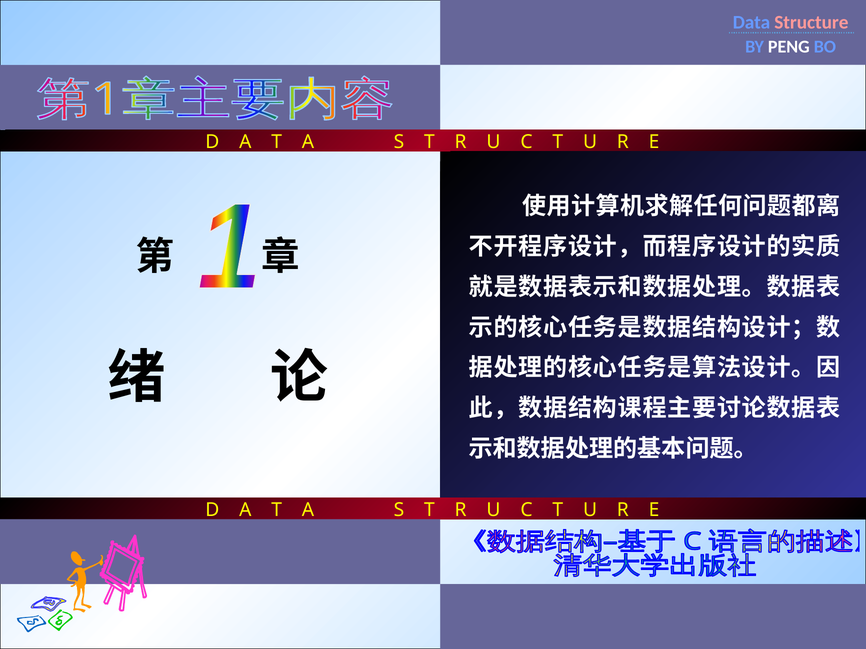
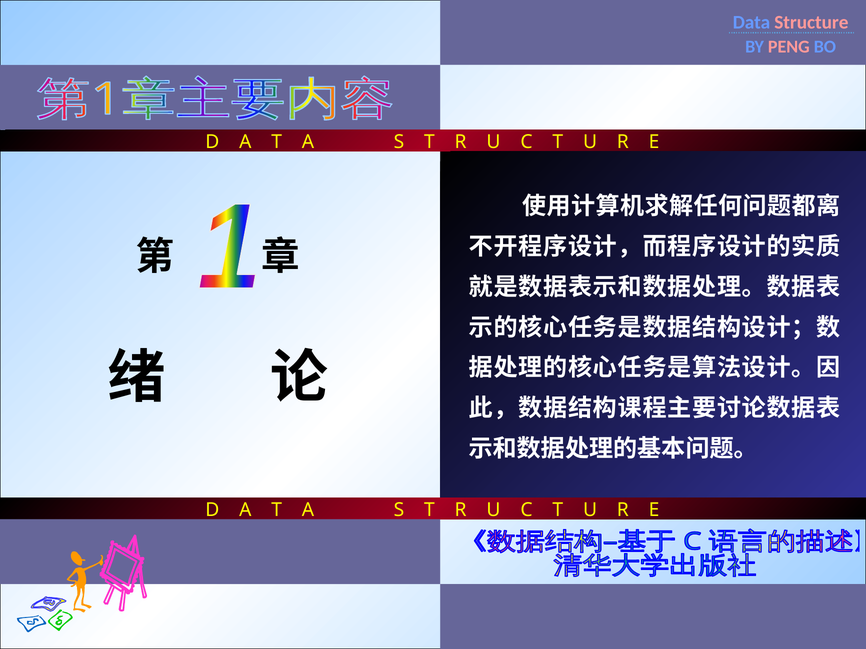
PENG colour: white -> pink (789, 47)
